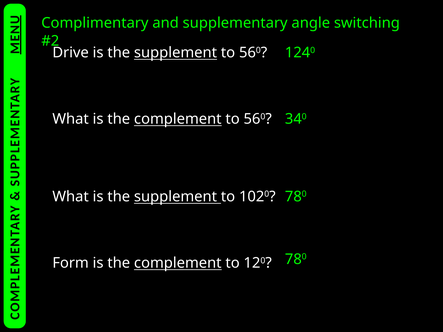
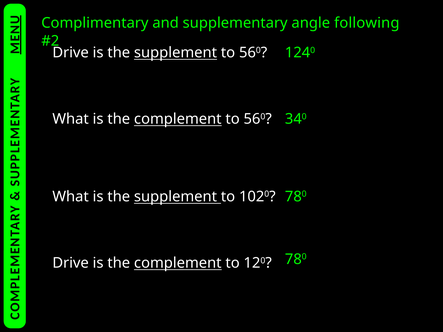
switching: switching -> following (367, 23)
Form: Form -> Drive (71, 263)
